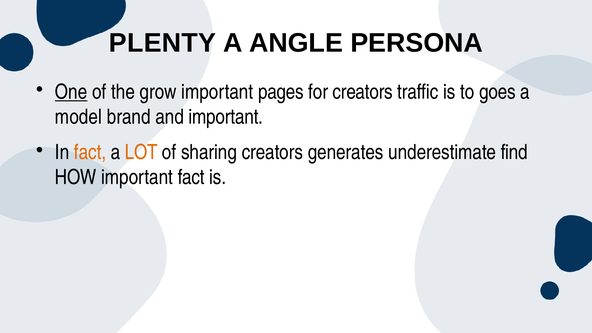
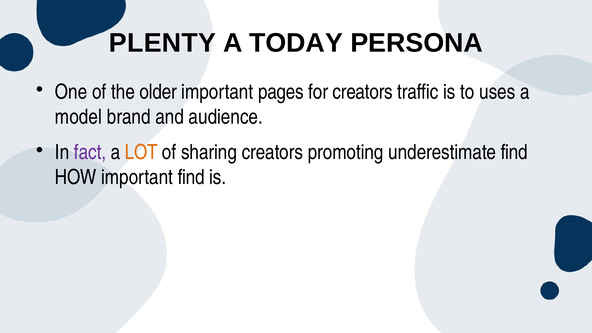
ANGLE: ANGLE -> TODAY (296, 43)
One underline: present -> none (71, 92)
grow: grow -> older (158, 92)
goes: goes -> uses (497, 92)
and important: important -> audience (226, 117)
fact colour: orange -> purple (90, 152)
generates: generates -> promoting (346, 152)
important fact: fact -> find (191, 177)
